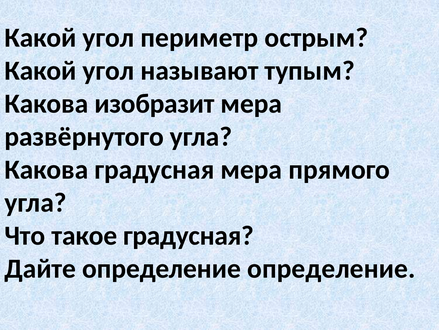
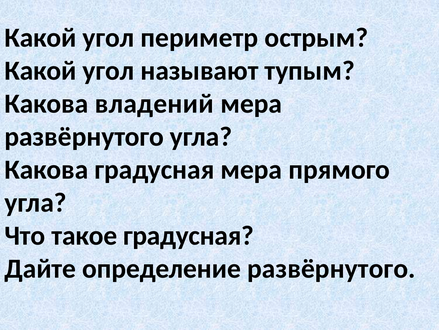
изобразит: изобразит -> владений (154, 104)
определение определение: определение -> развёрнутого (331, 268)
